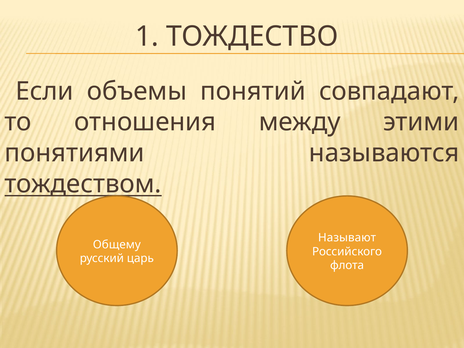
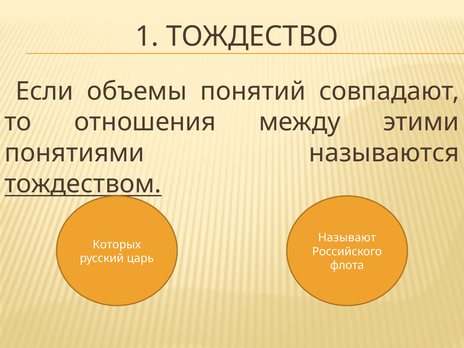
Общему: Общему -> Которых (117, 245)
